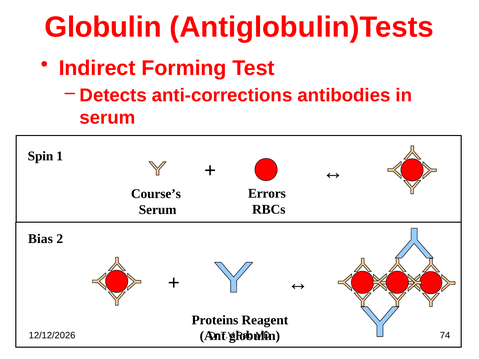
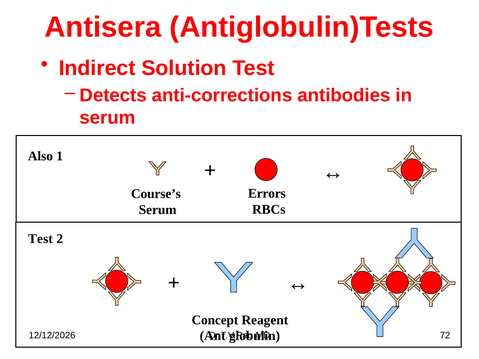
Globulin: Globulin -> Antisera (103, 27)
Forming: Forming -> Solution (184, 68)
Spin: Spin -> Also (40, 156)
Bias: Bias -> Test (40, 239)
Proteins: Proteins -> Concept (215, 320)
74: 74 -> 72 (445, 336)
